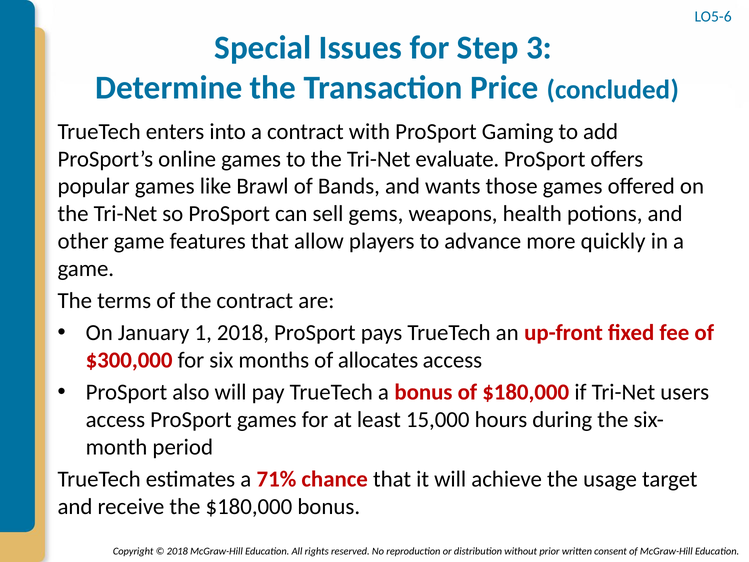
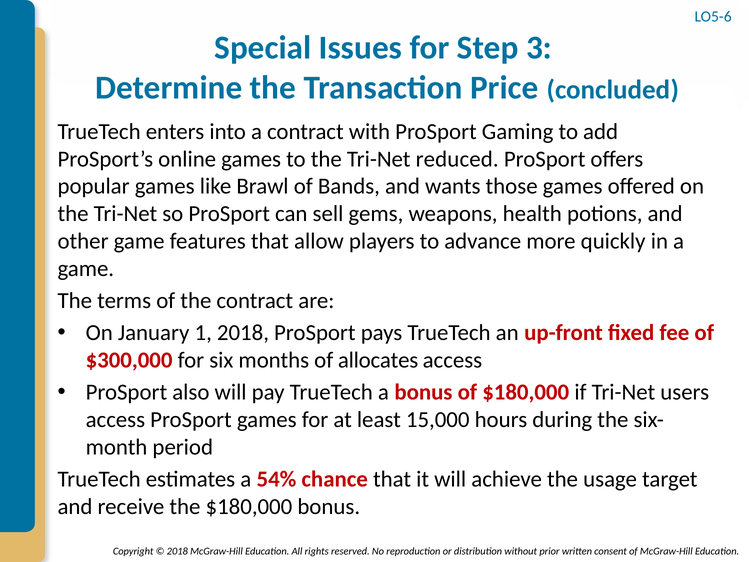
evaluate: evaluate -> reduced (457, 159)
71%: 71% -> 54% (276, 479)
